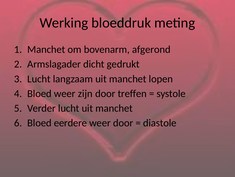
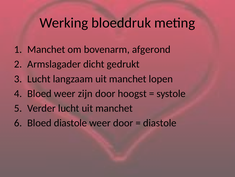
treffen: treffen -> hoogst (132, 93)
Bloed eerdere: eerdere -> diastole (70, 122)
